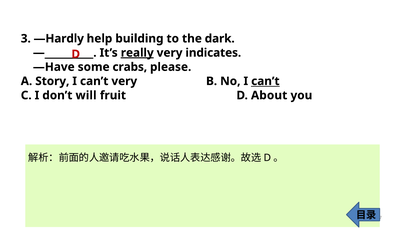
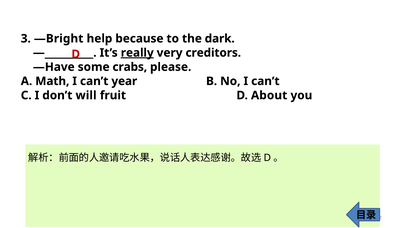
—Hardly: —Hardly -> —Bright (59, 39)
building: building -> because (139, 39)
indicates: indicates -> creditors (213, 53)
Story: Story -> Math (52, 81)
can’t very: very -> year (124, 81)
can’t underline: present -> none (265, 81)
